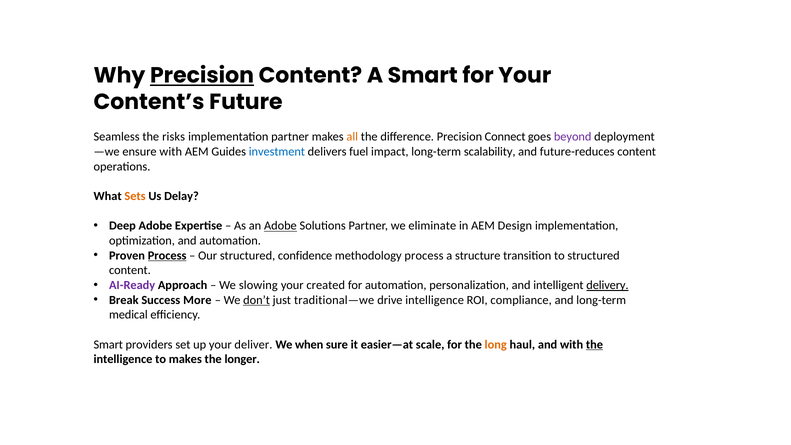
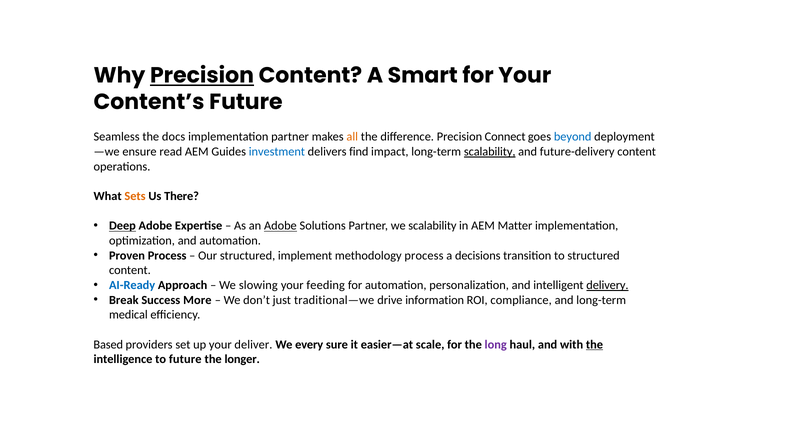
risks: risks -> docs (174, 137)
beyond colour: purple -> blue (573, 137)
ensure with: with -> read (171, 152)
fuel: fuel -> find (359, 152)
scalability underline: none -> present (490, 152)
future-reduces: future-reduces -> future-delivery (577, 152)
Delay: Delay -> There (181, 196)
Deep underline: none -> present (122, 226)
we eliminate: eliminate -> scalability (432, 226)
Design: Design -> Matter (515, 226)
Process underline: present -> none (167, 255)
confidence: confidence -> implement (305, 255)
structure: structure -> decisions (478, 255)
AI-Ready colour: purple -> blue (132, 285)
created: created -> feeding (326, 285)
don’t underline: present -> none (257, 300)
drive intelligence: intelligence -> information (435, 300)
Smart: Smart -> Based (108, 344)
when: when -> every (309, 344)
long colour: orange -> purple (496, 344)
to makes: makes -> future (185, 359)
